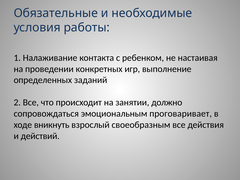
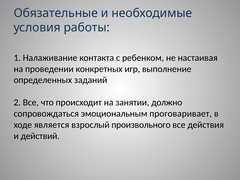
вникнуть: вникнуть -> является (52, 125)
своеобразным: своеобразным -> произвольного (141, 125)
